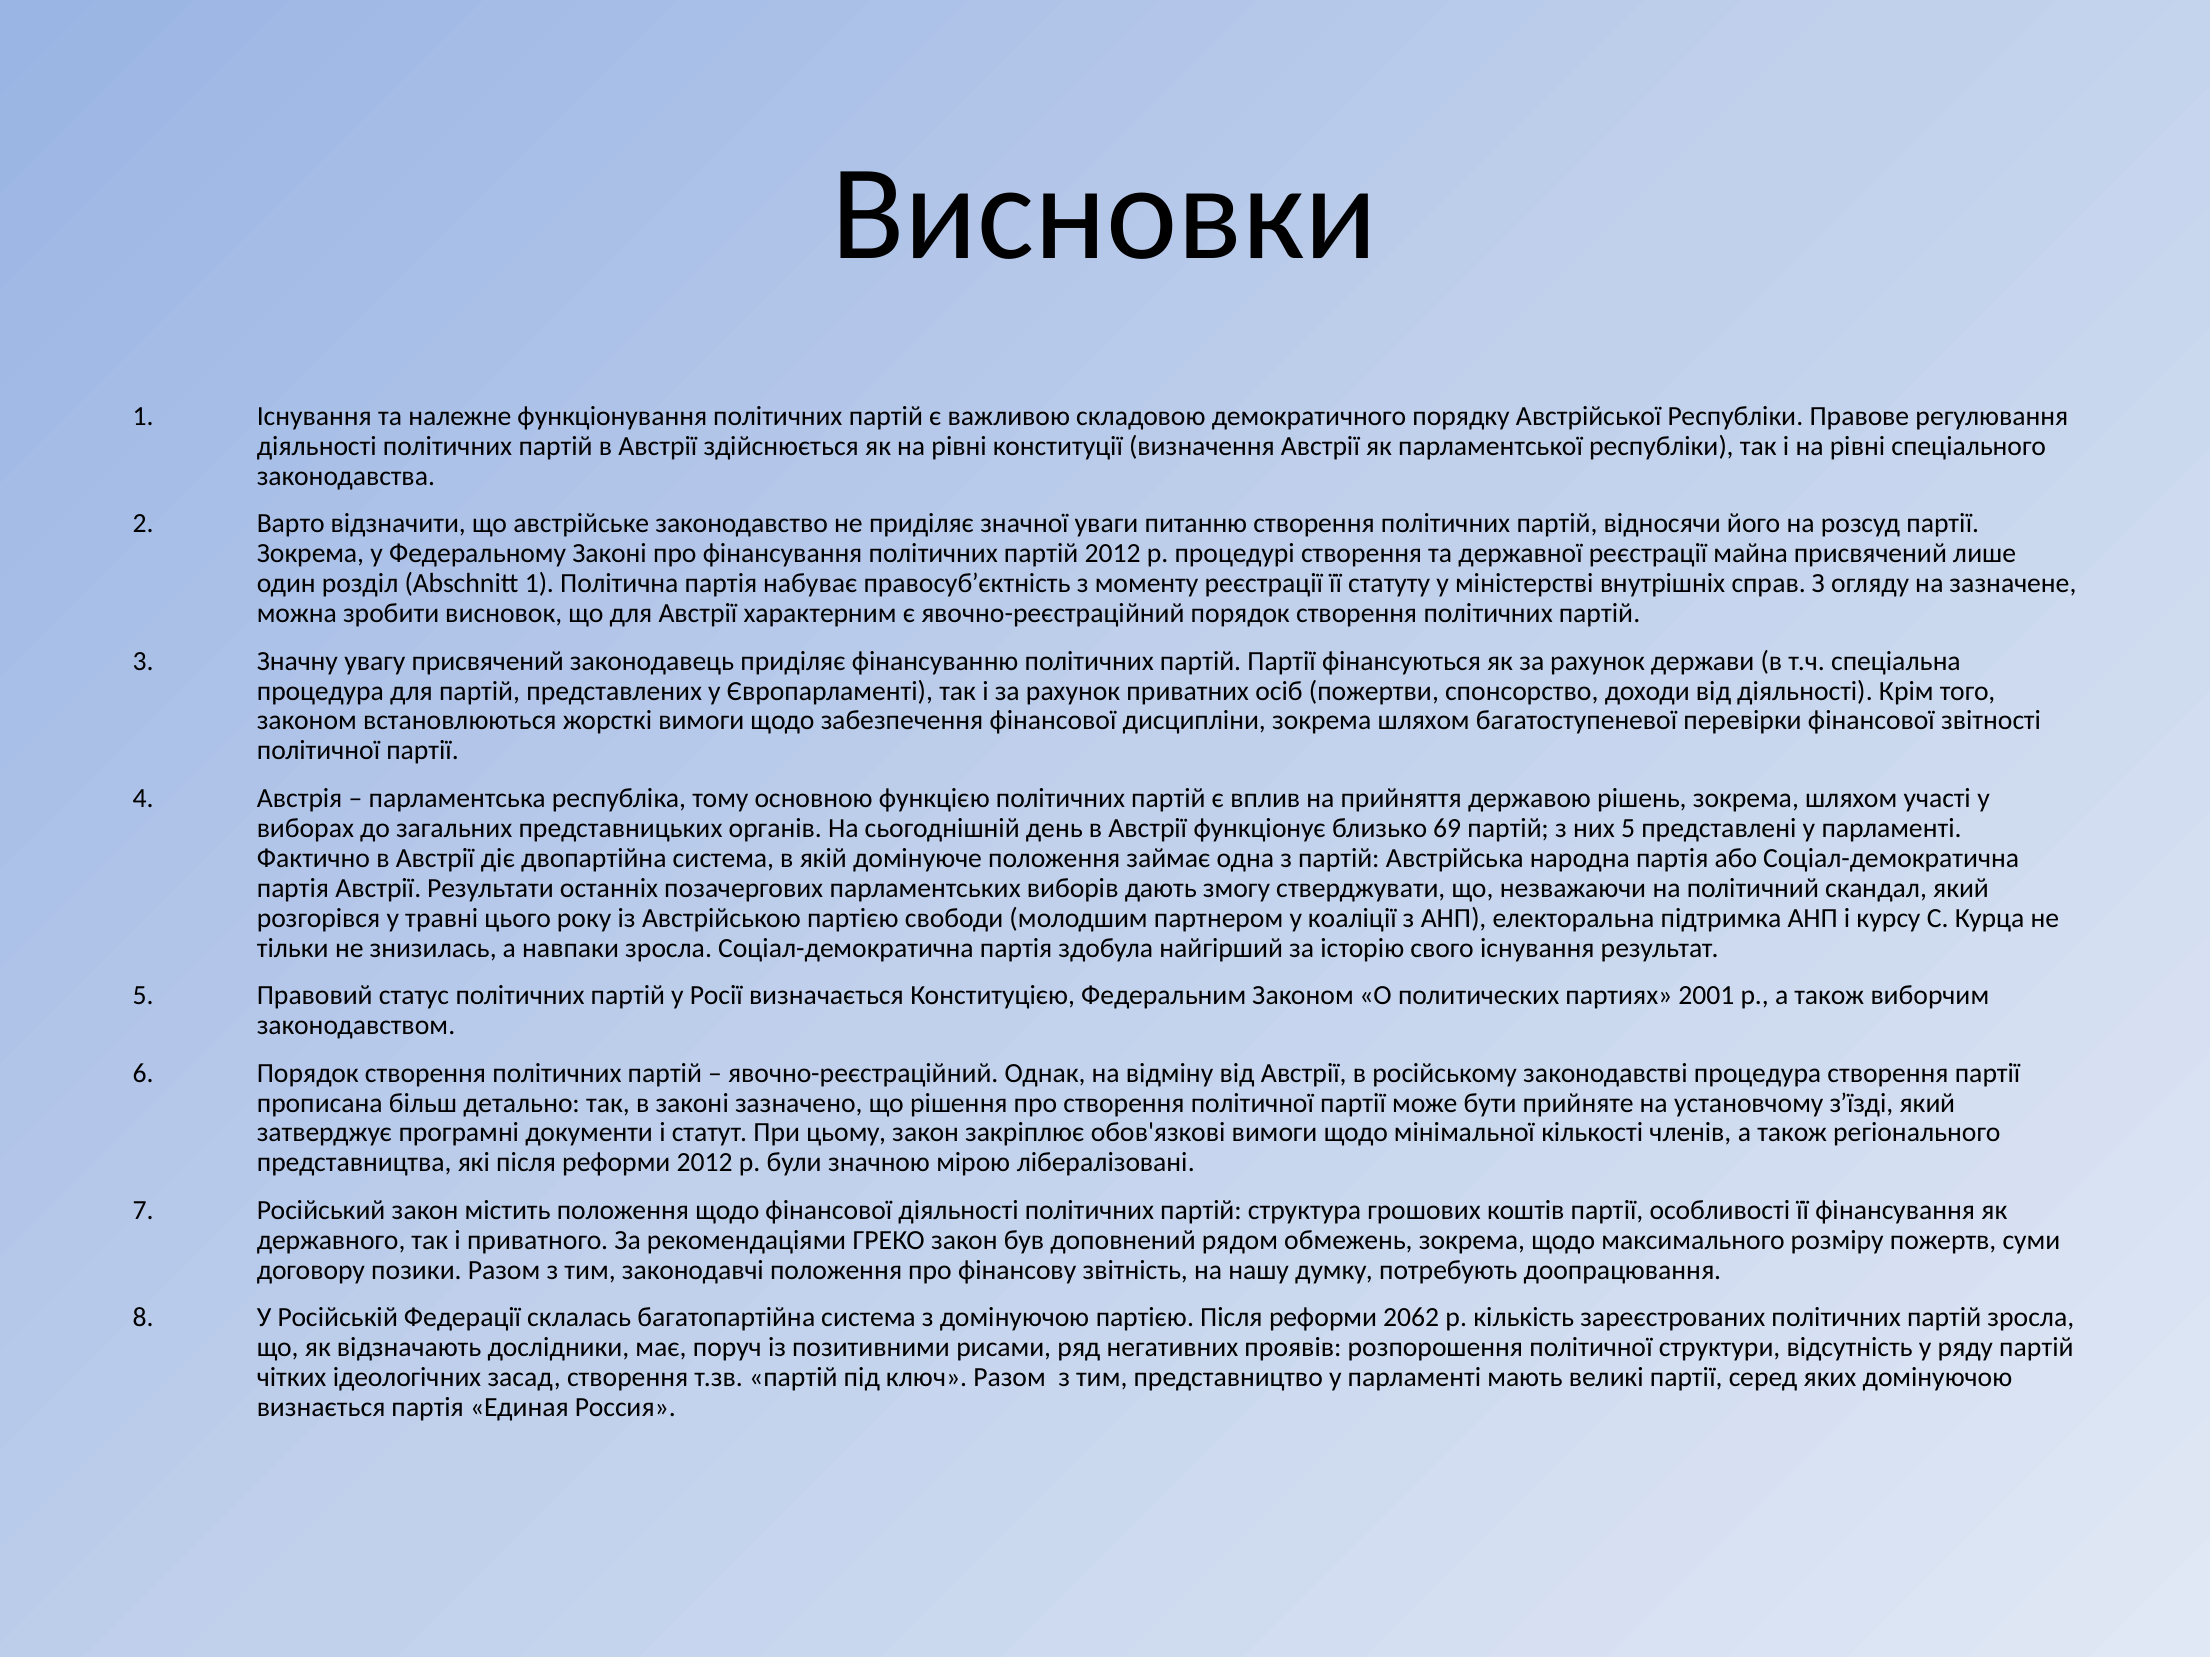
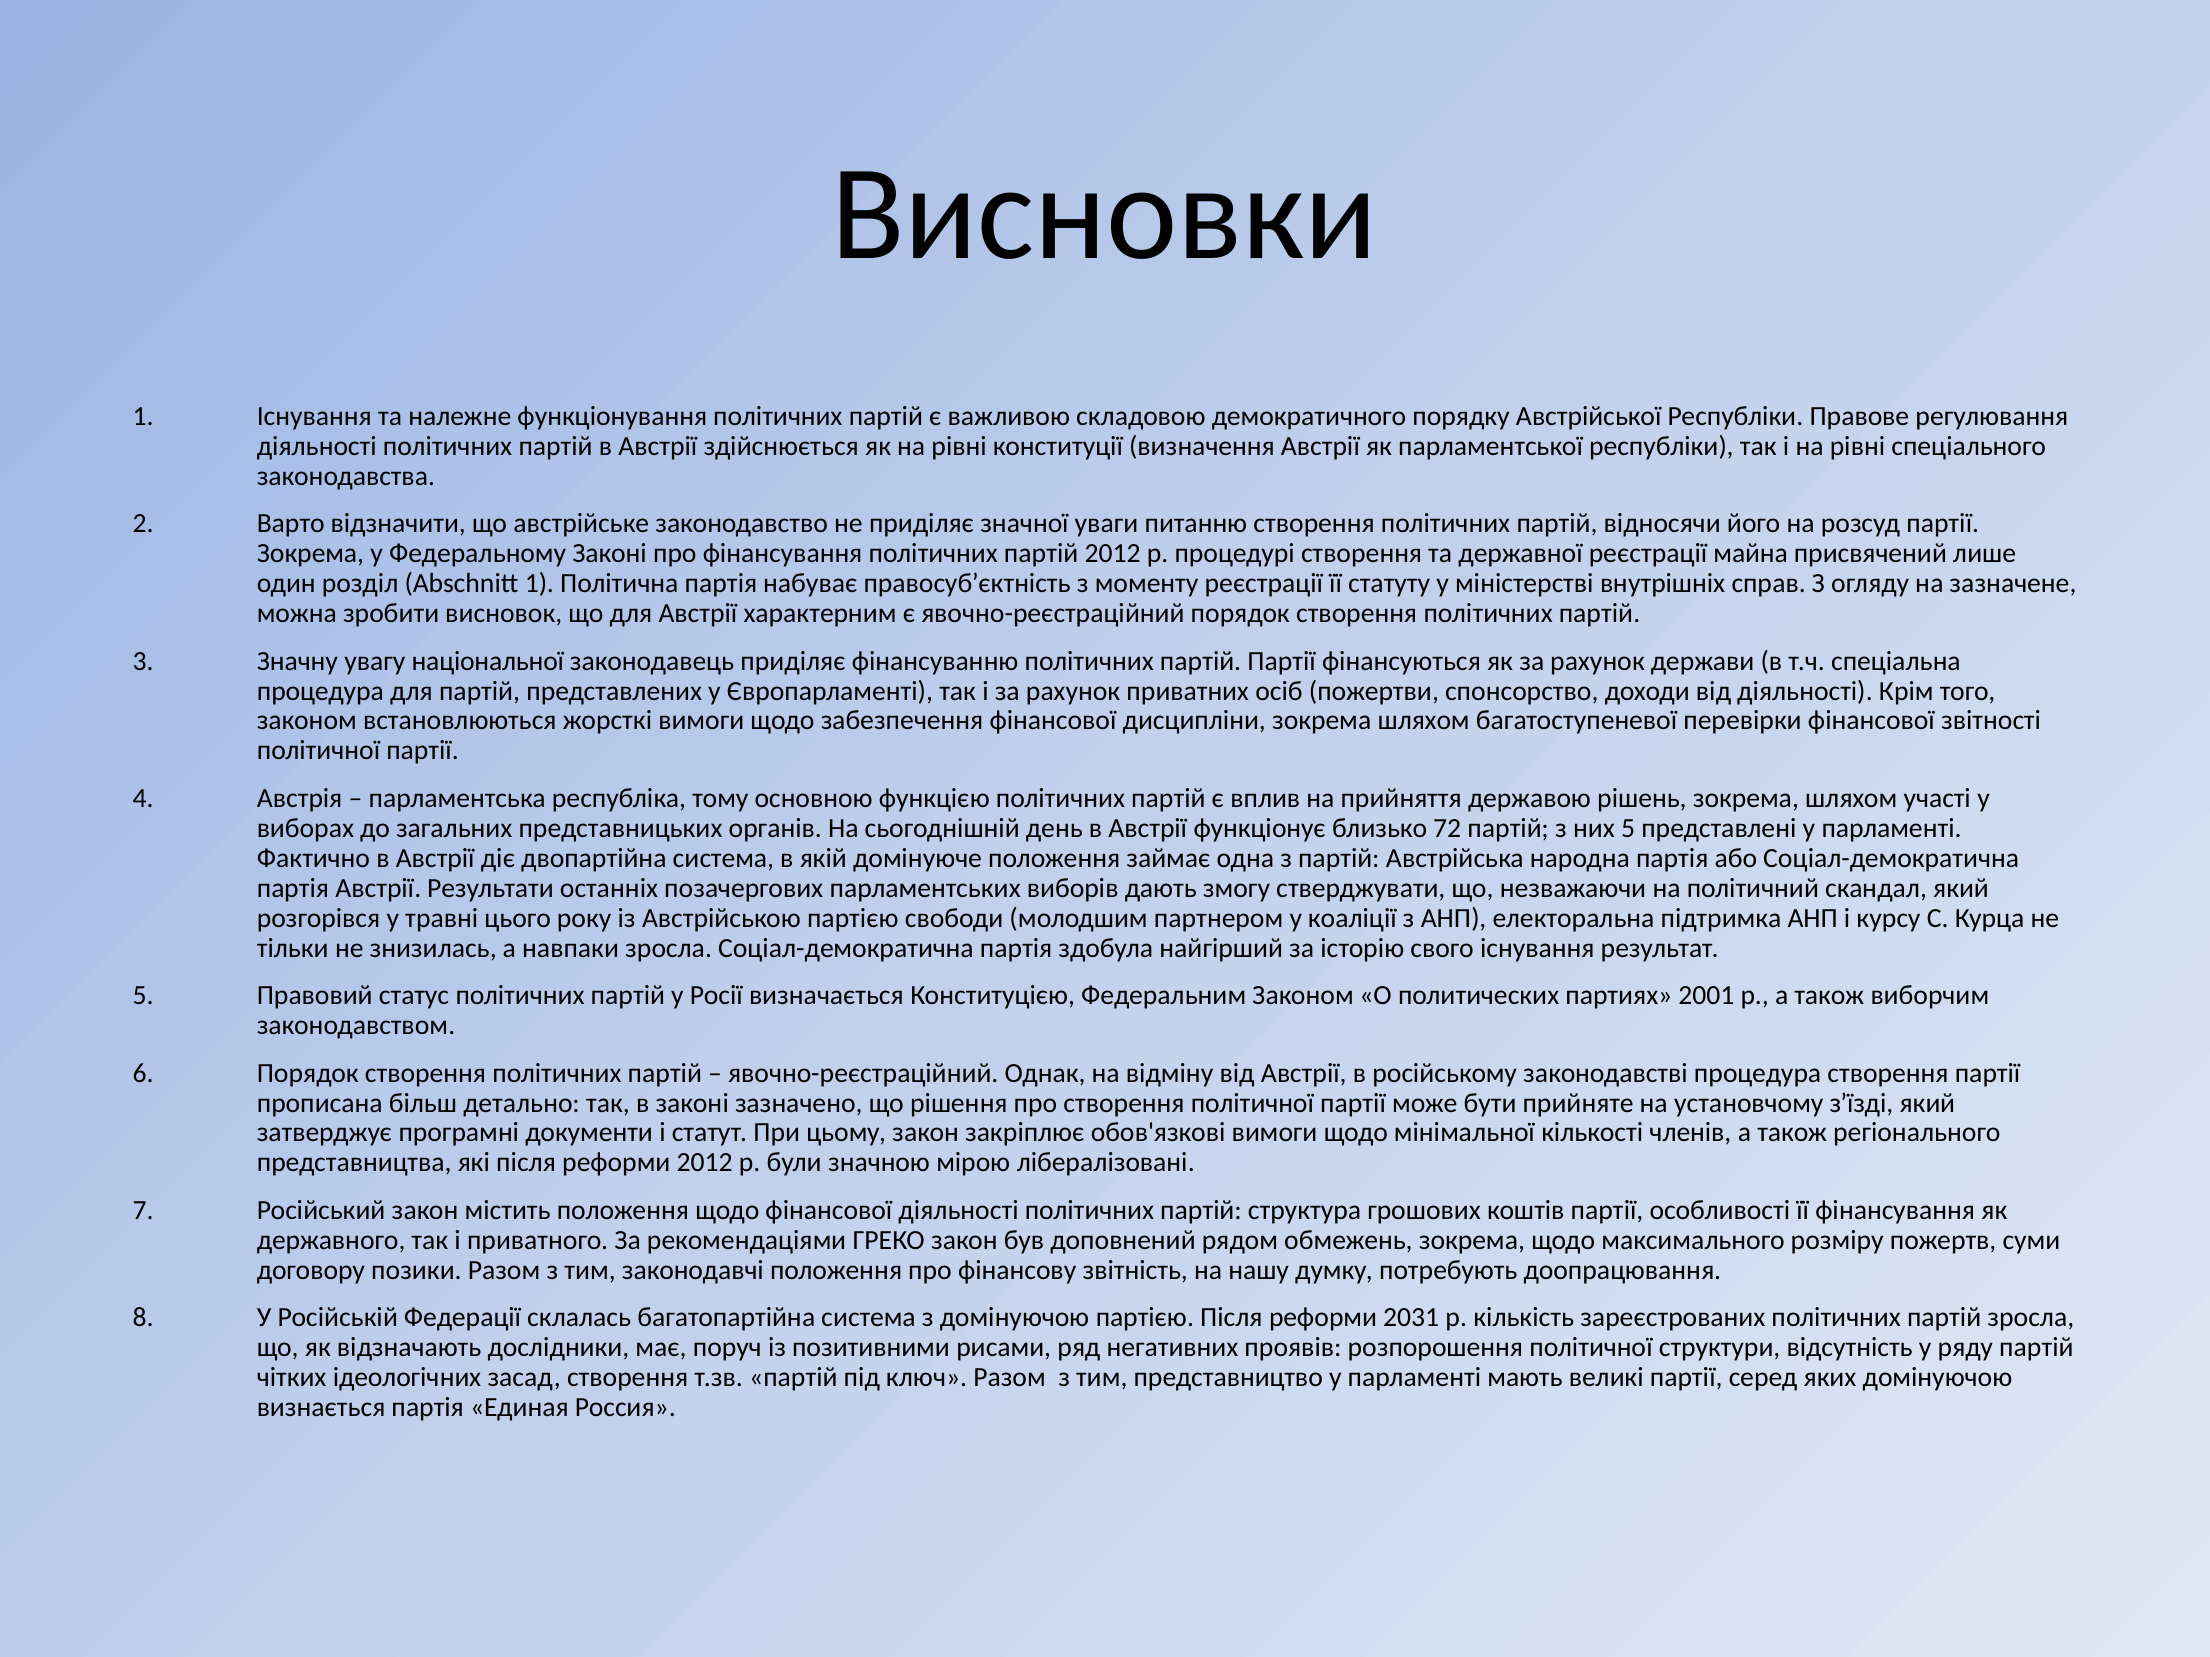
увагу присвячений: присвячений -> національної (488, 661)
69: 69 -> 72 (1447, 828)
2062: 2062 -> 2031 (1411, 1318)
